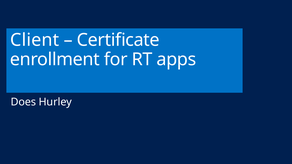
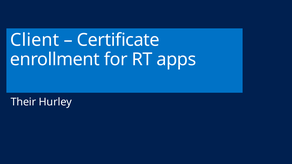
Does: Does -> Their (23, 102)
